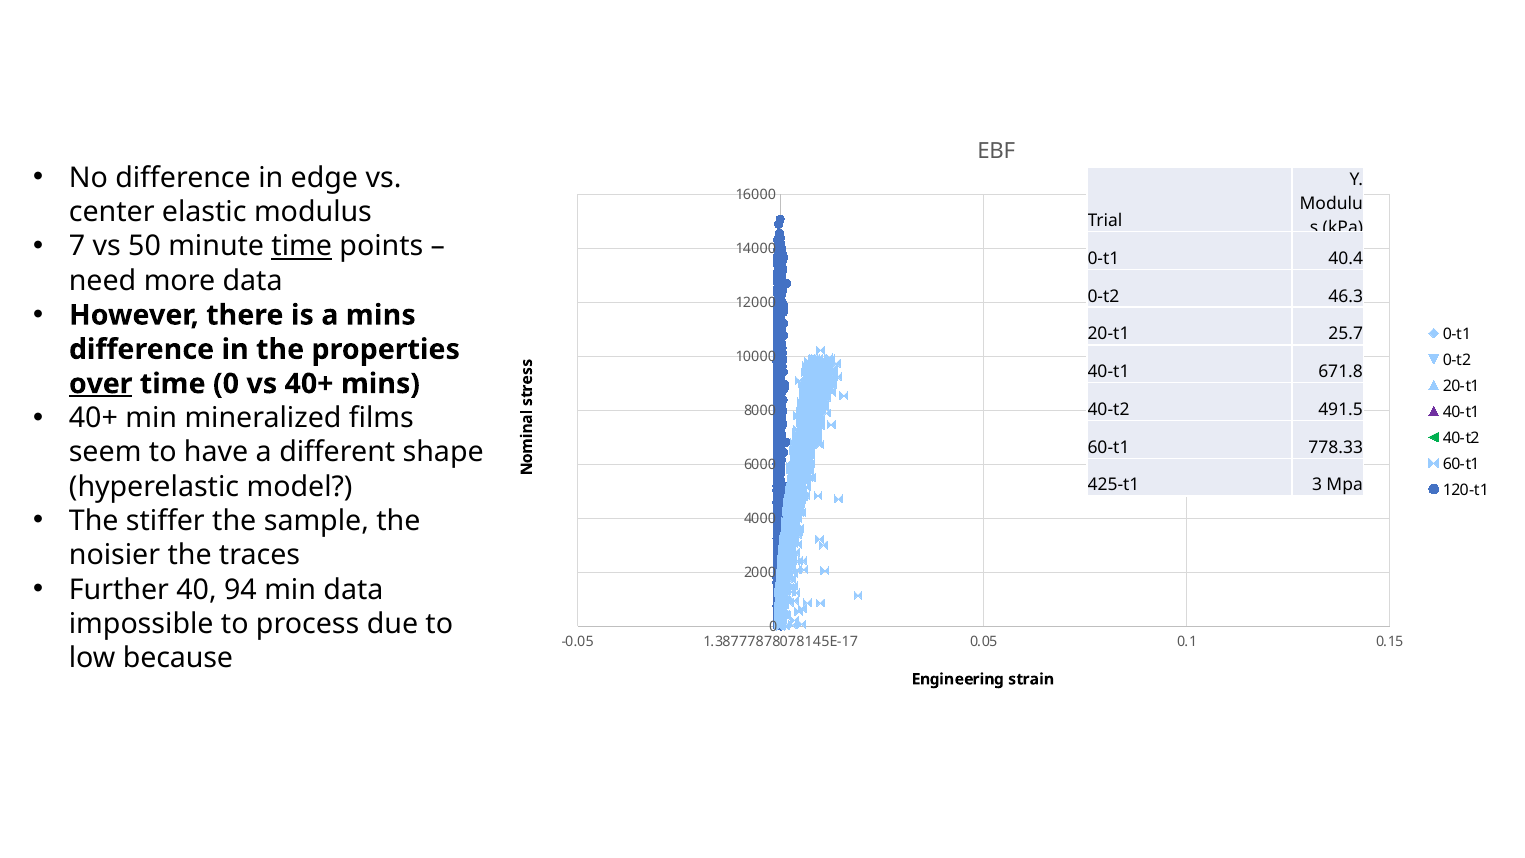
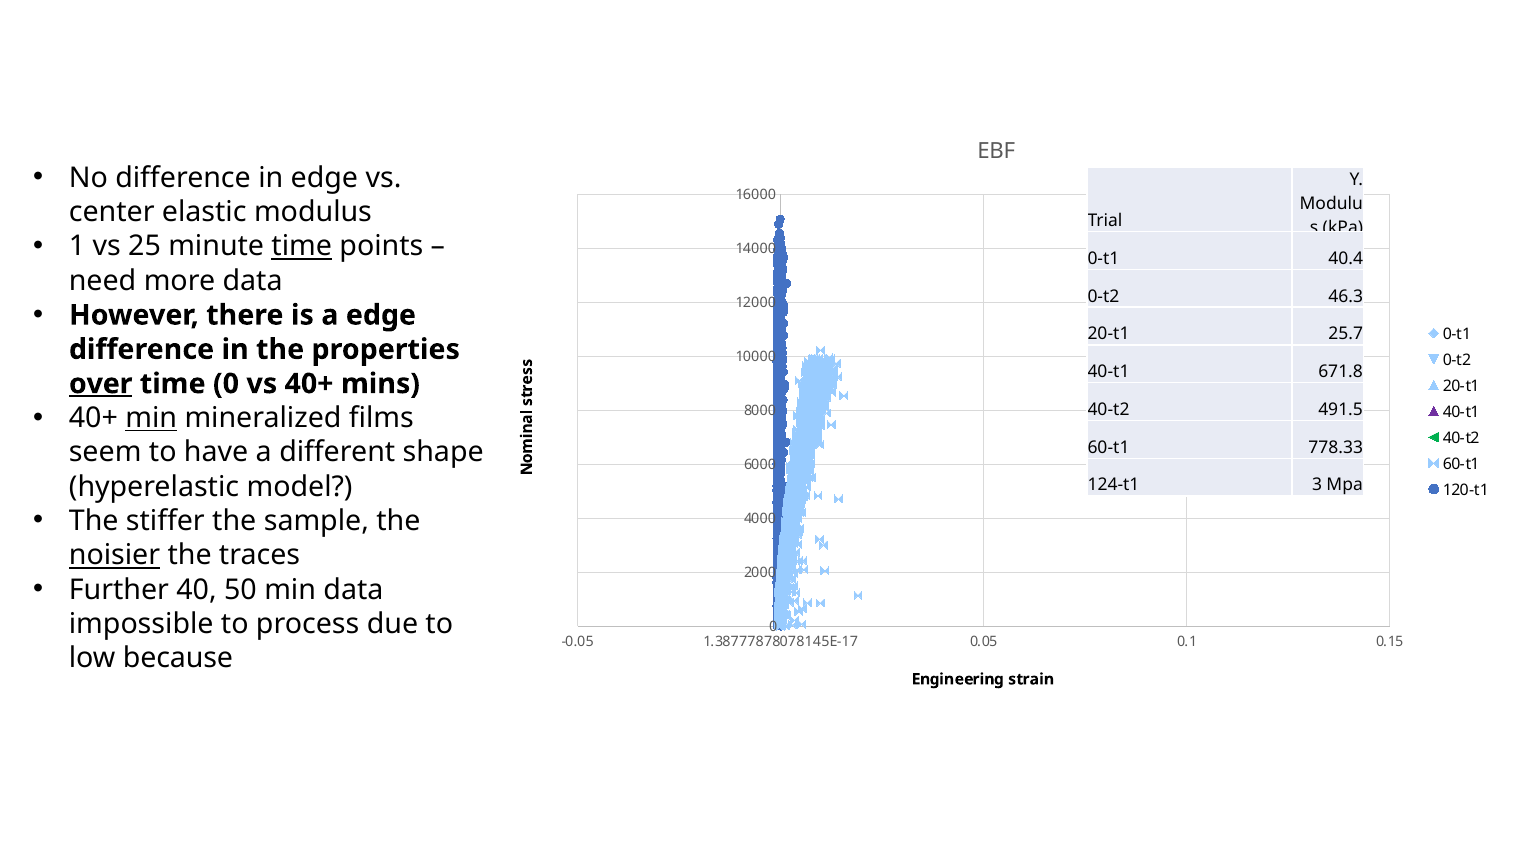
7: 7 -> 1 (77, 246)
50: 50 -> 25 (145, 246)
a mins: mins -> edge (381, 315)
min underline: none -> present (151, 418)
425-t1: 425-t1 -> 124-t1 (1114, 485)
noisier underline: none -> present (115, 555)
94: 94 -> 50 (240, 590)
